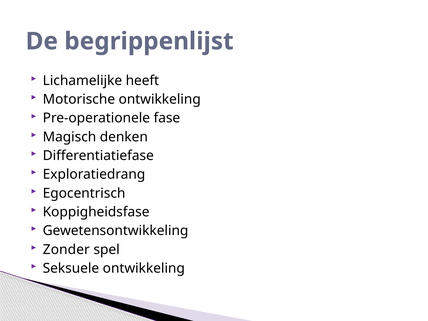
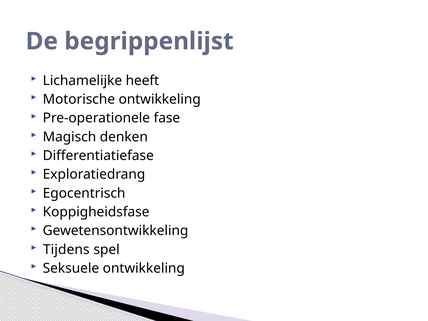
Zonder: Zonder -> Tijdens (66, 250)
